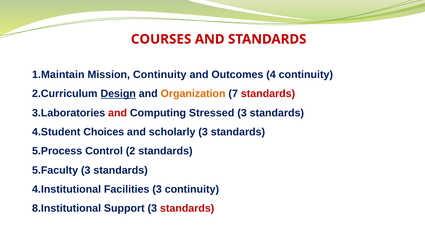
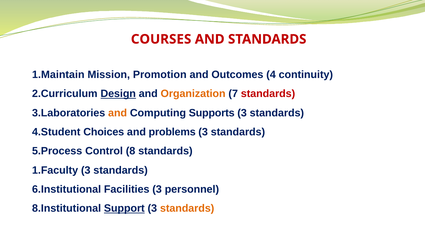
Mission Continuity: Continuity -> Promotion (160, 75)
and colour: red -> orange (118, 113)
Stressed: Stressed -> Supports (212, 113)
scholarly: scholarly -> problems (172, 132)
2: 2 -> 8 (131, 151)
5.Faculty: 5.Faculty -> 1.Faculty (55, 170)
4.Institutional: 4.Institutional -> 6.Institutional (67, 189)
3 continuity: continuity -> personnel (192, 189)
Support underline: none -> present (124, 209)
standards colour: red -> orange (187, 209)
